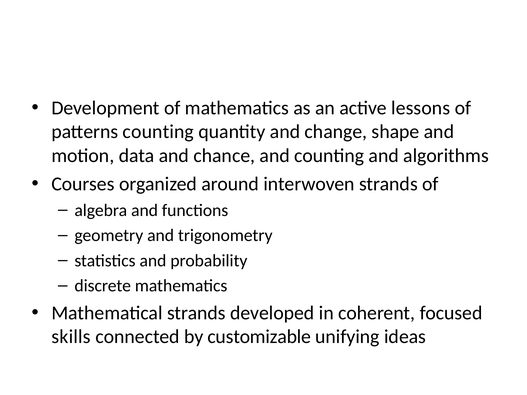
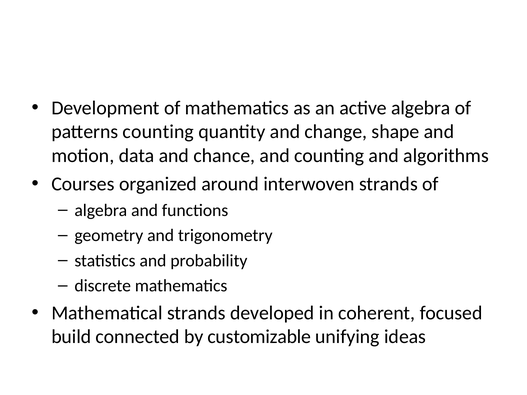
active lessons: lessons -> algebra (421, 108)
skills: skills -> build (71, 337)
